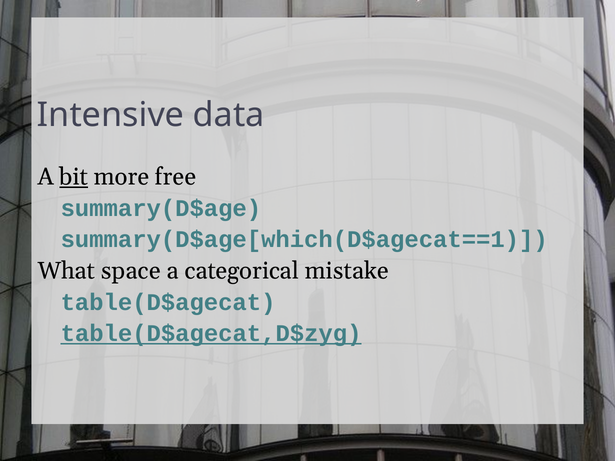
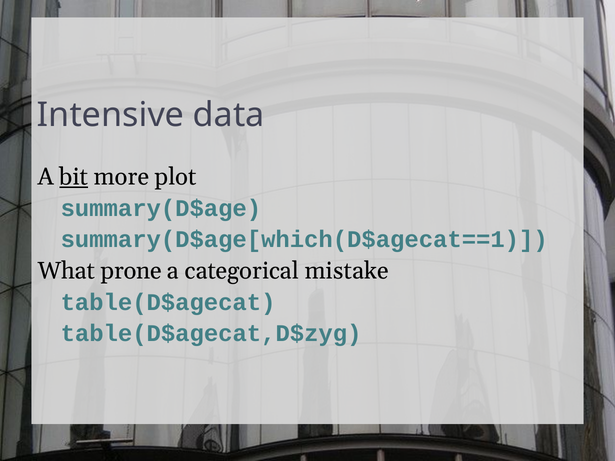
free: free -> plot (176, 177)
space: space -> prone (131, 271)
table(D$agecat,D$zyg underline: present -> none (211, 334)
